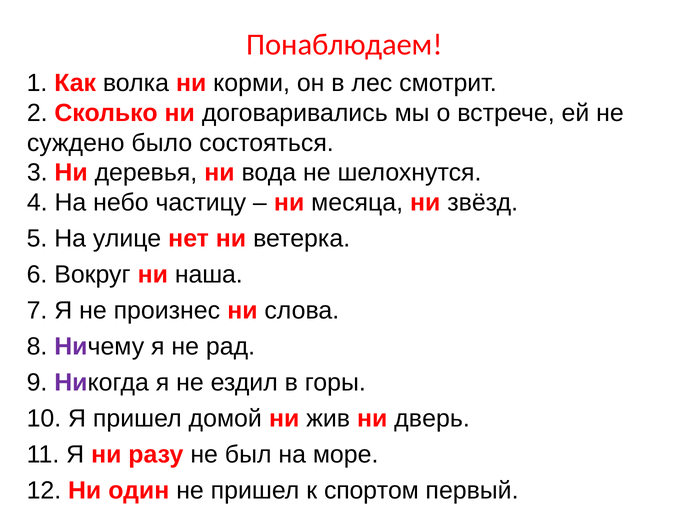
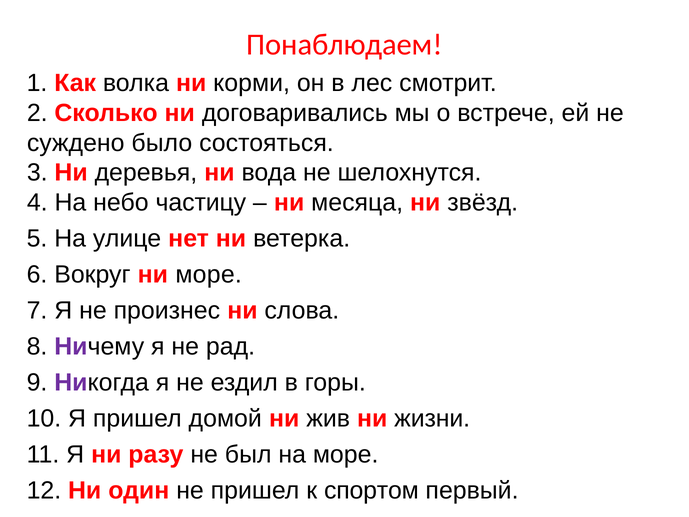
ни наша: наша -> море (209, 274)
дверь: дверь -> жизни (432, 418)
